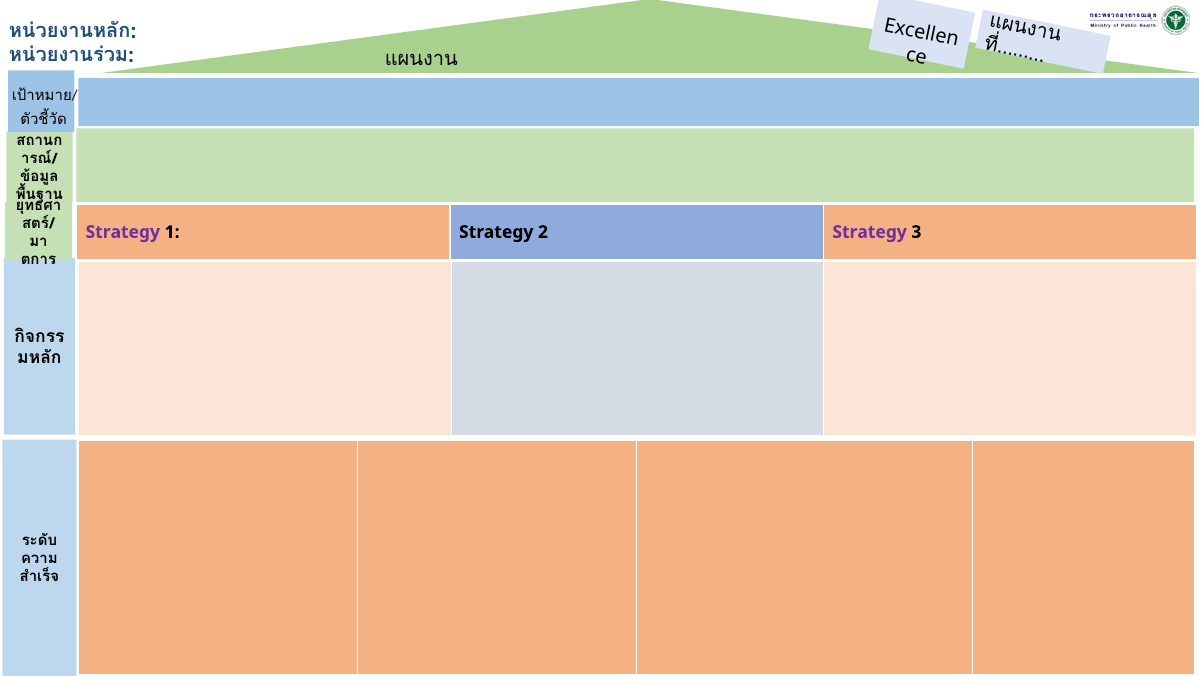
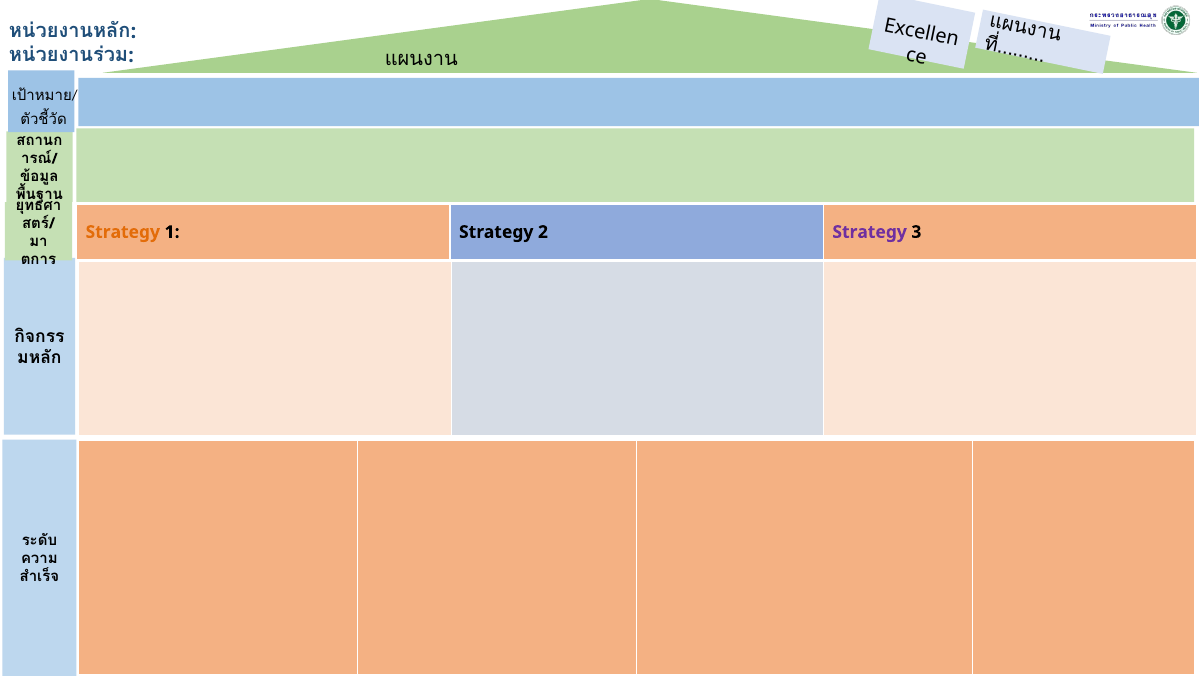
Strategy colour: purple -> orange (123, 232)
